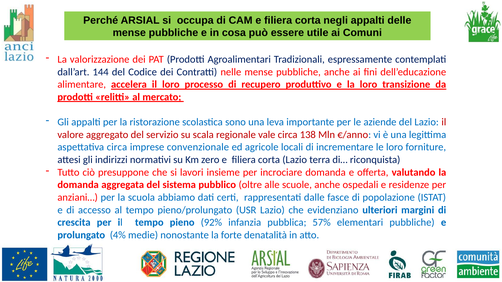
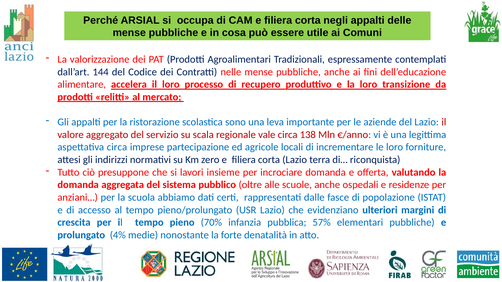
convenzionale: convenzionale -> partecipazione (198, 147)
92%: 92% -> 70% (211, 223)
